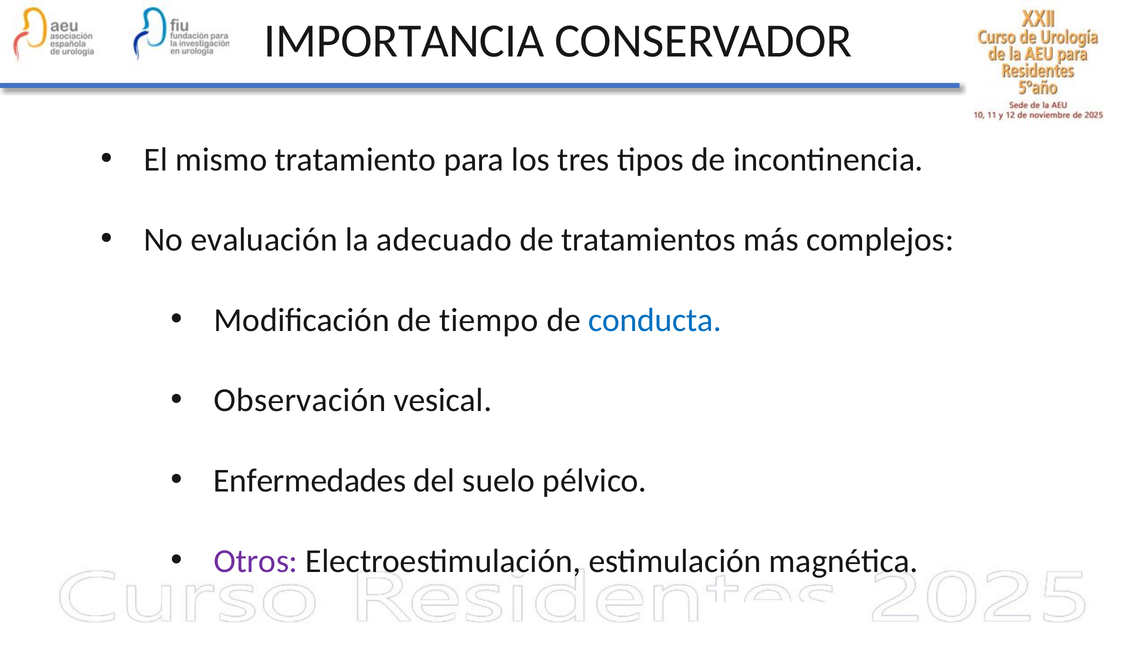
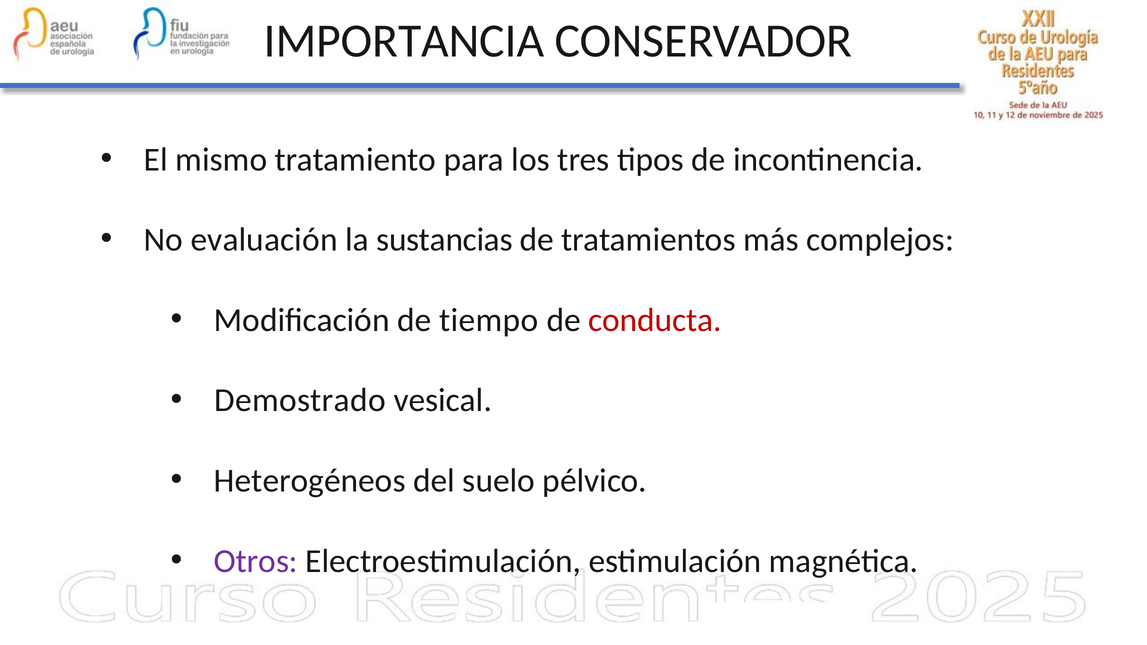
adecuado: adecuado -> sustancias (444, 240)
conducta colour: blue -> red (655, 320)
Observación: Observación -> Demostrado (300, 401)
Enfermedades: Enfermedades -> Heterogéneos (310, 481)
